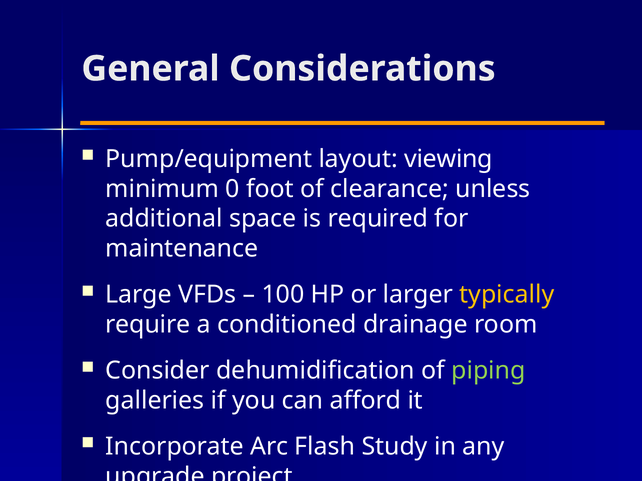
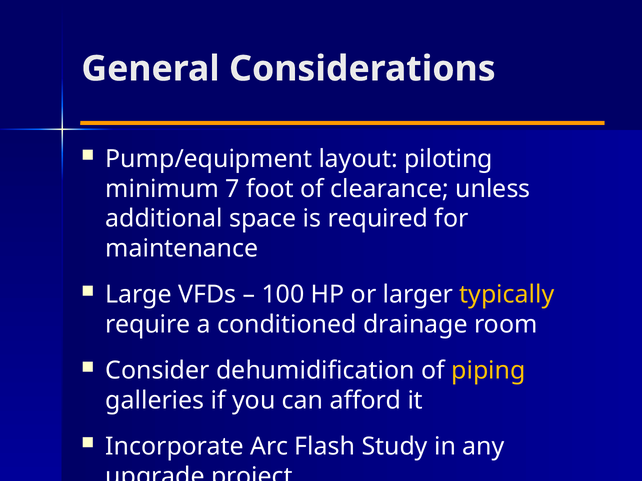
viewing: viewing -> piloting (448, 159)
0: 0 -> 7 (233, 189)
piping colour: light green -> yellow (488, 371)
